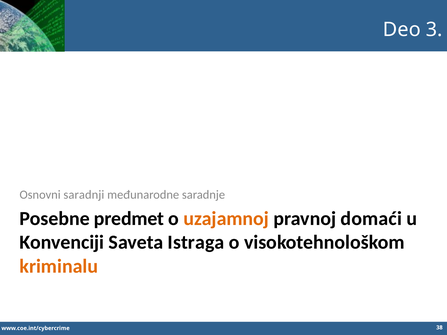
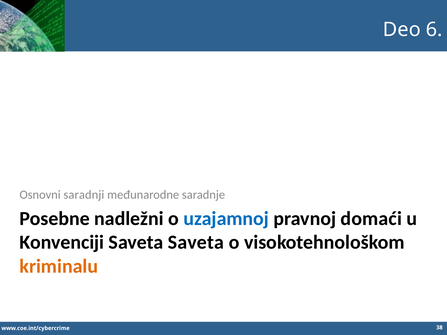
3: 3 -> 6 (434, 29)
predmet: predmet -> nadležni (129, 219)
uzajamnoj colour: orange -> blue (226, 219)
Saveta Istraga: Istraga -> Saveta (196, 243)
